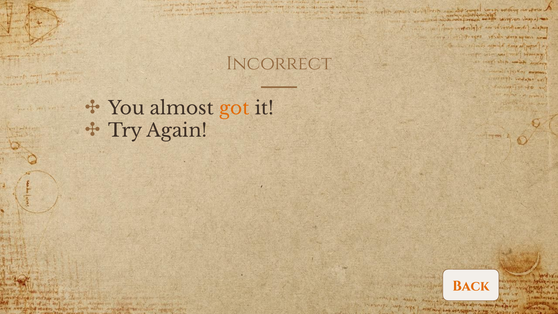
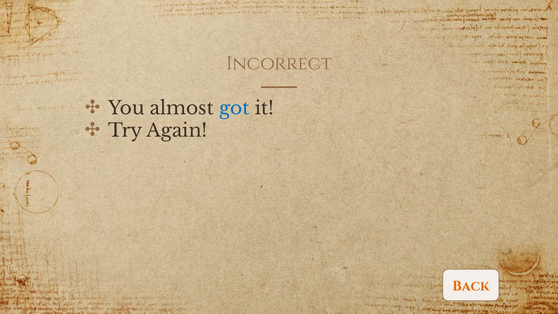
got colour: orange -> blue (234, 108)
